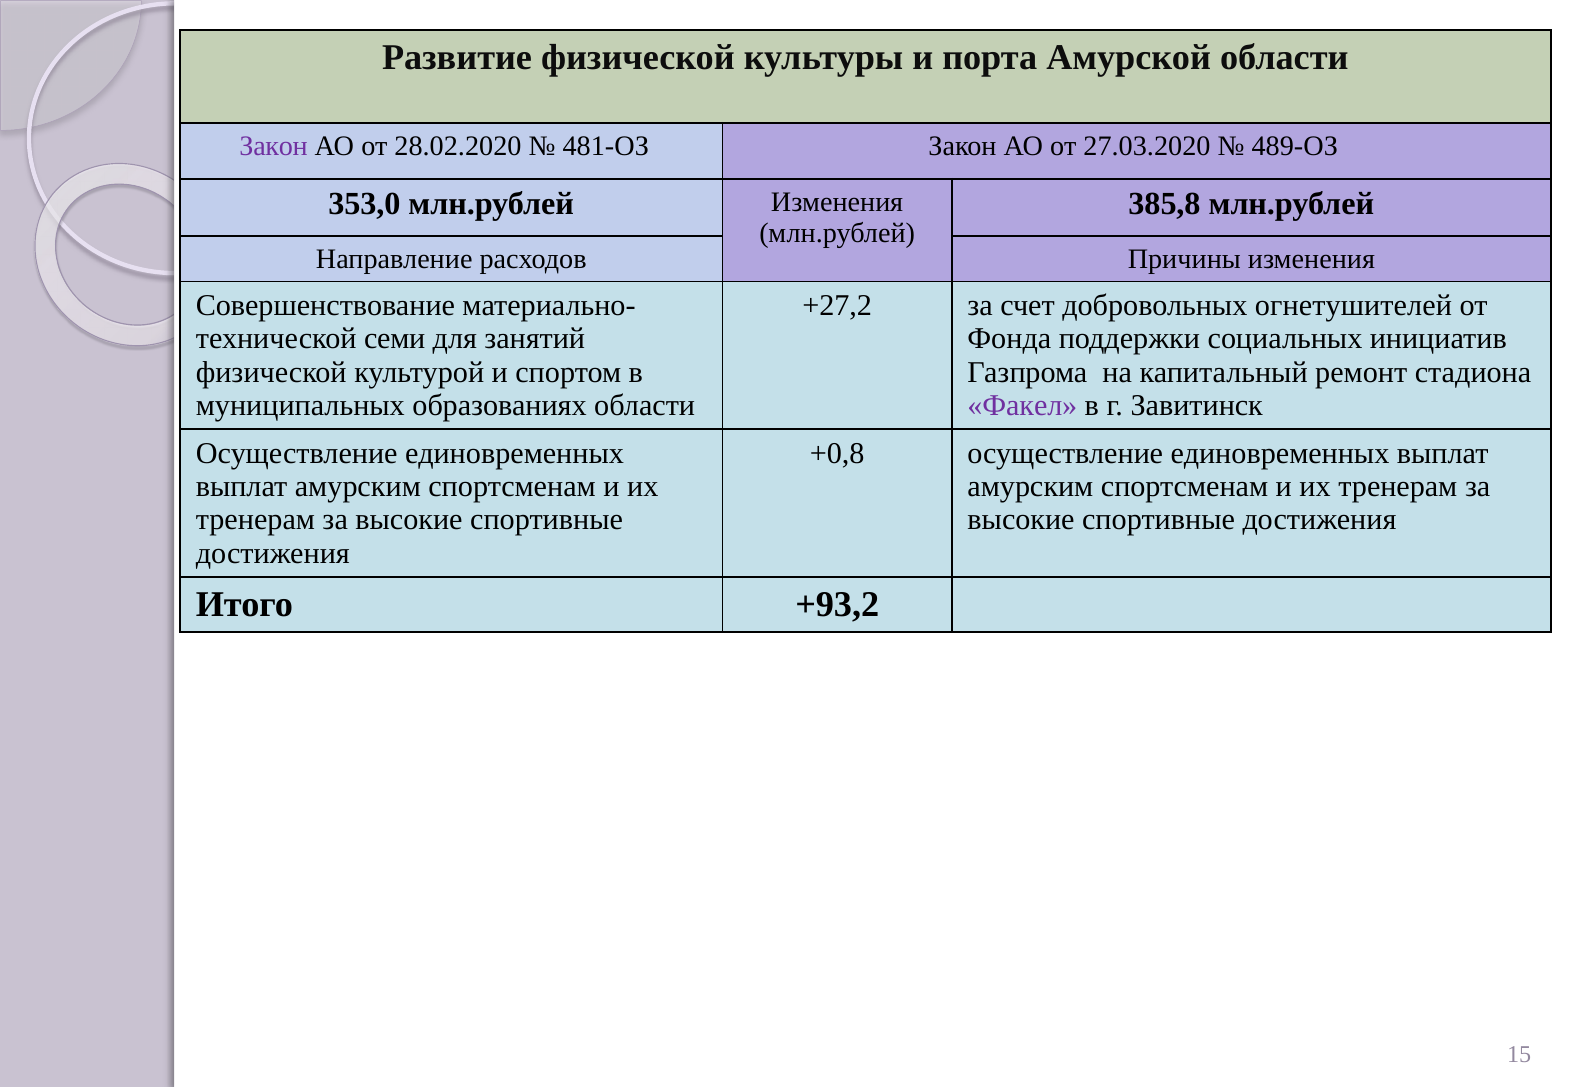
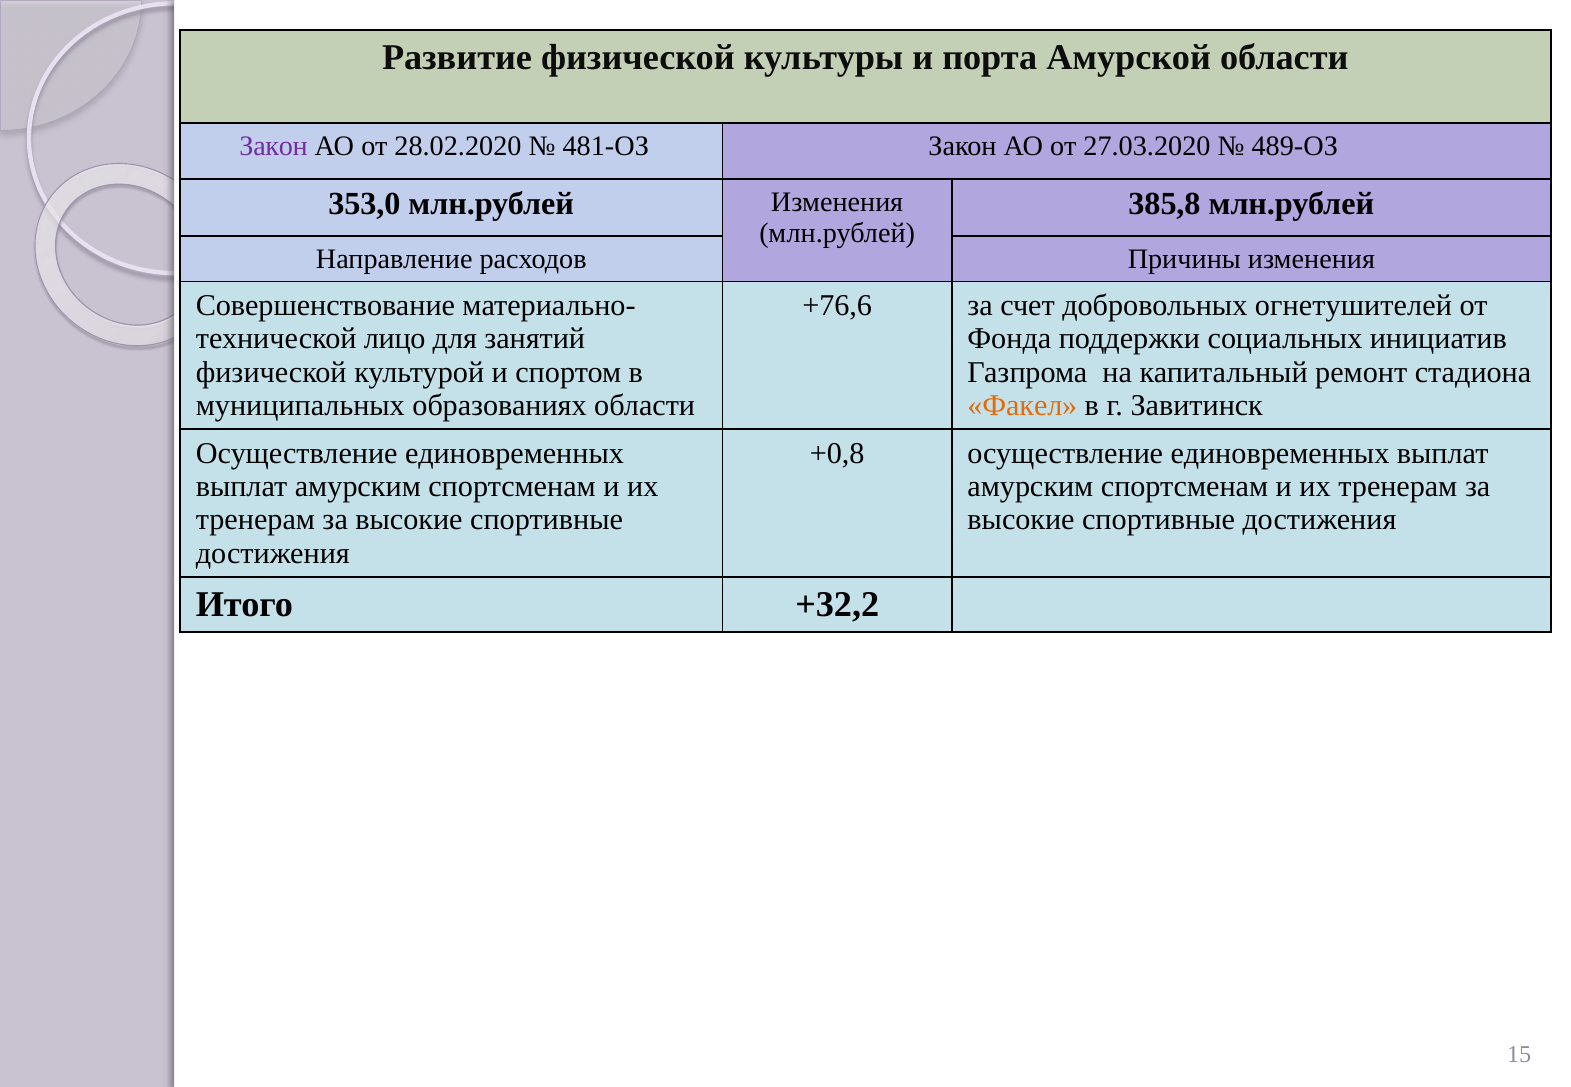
+27,2: +27,2 -> +76,6 (837, 306)
семи: семи -> лицо (395, 339)
Факел colour: purple -> orange (1022, 406)
+93,2: +93,2 -> +32,2 (837, 605)
